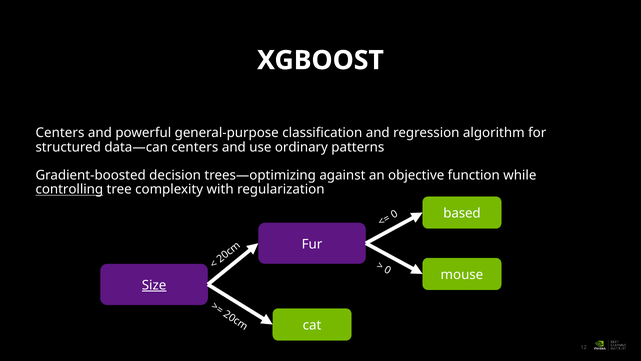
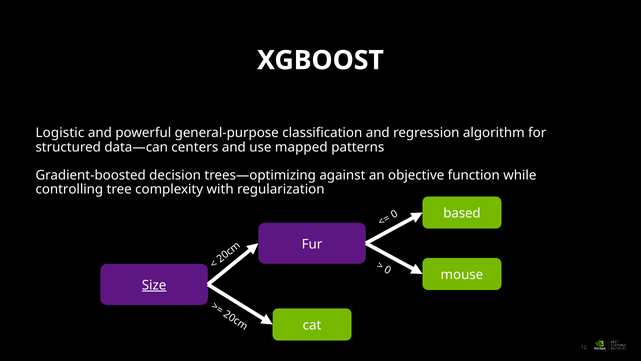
Centers: Centers -> Logistic (60, 133)
ordinary: ordinary -> mapped (301, 147)
controlling underline: present -> none (69, 189)
